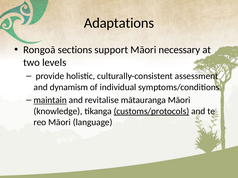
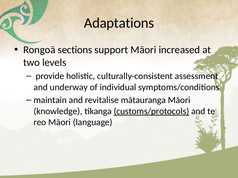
necessary: necessary -> increased (179, 50)
dynamism: dynamism -> underway (69, 87)
maintain underline: present -> none (50, 100)
